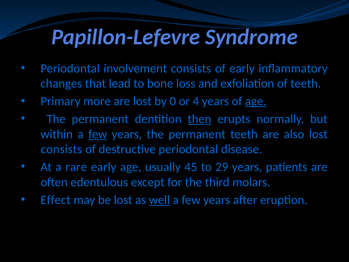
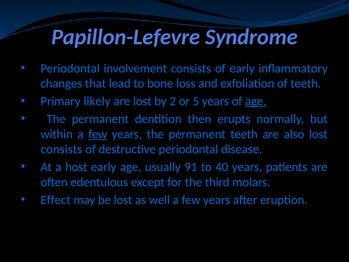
more: more -> likely (97, 101)
0: 0 -> 2 (173, 101)
4: 4 -> 5 (196, 101)
then underline: present -> none (199, 119)
rare: rare -> host (76, 167)
45: 45 -> 91 (191, 167)
29: 29 -> 40 (222, 167)
well underline: present -> none (159, 200)
